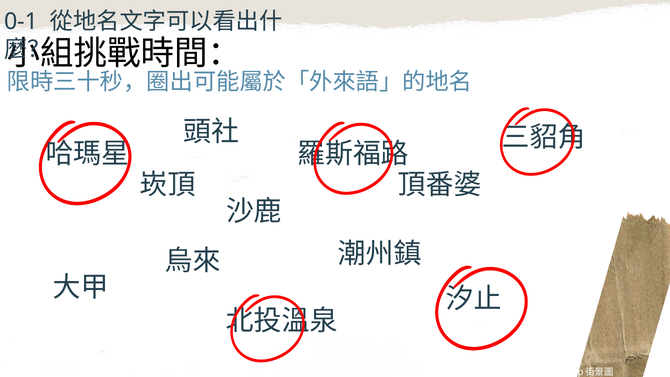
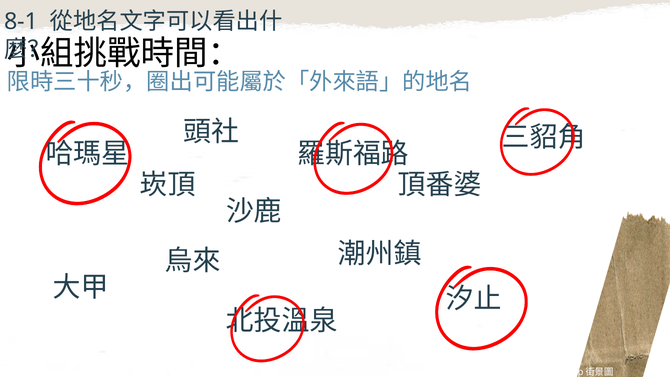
0-1: 0-1 -> 8-1 (21, 22)
